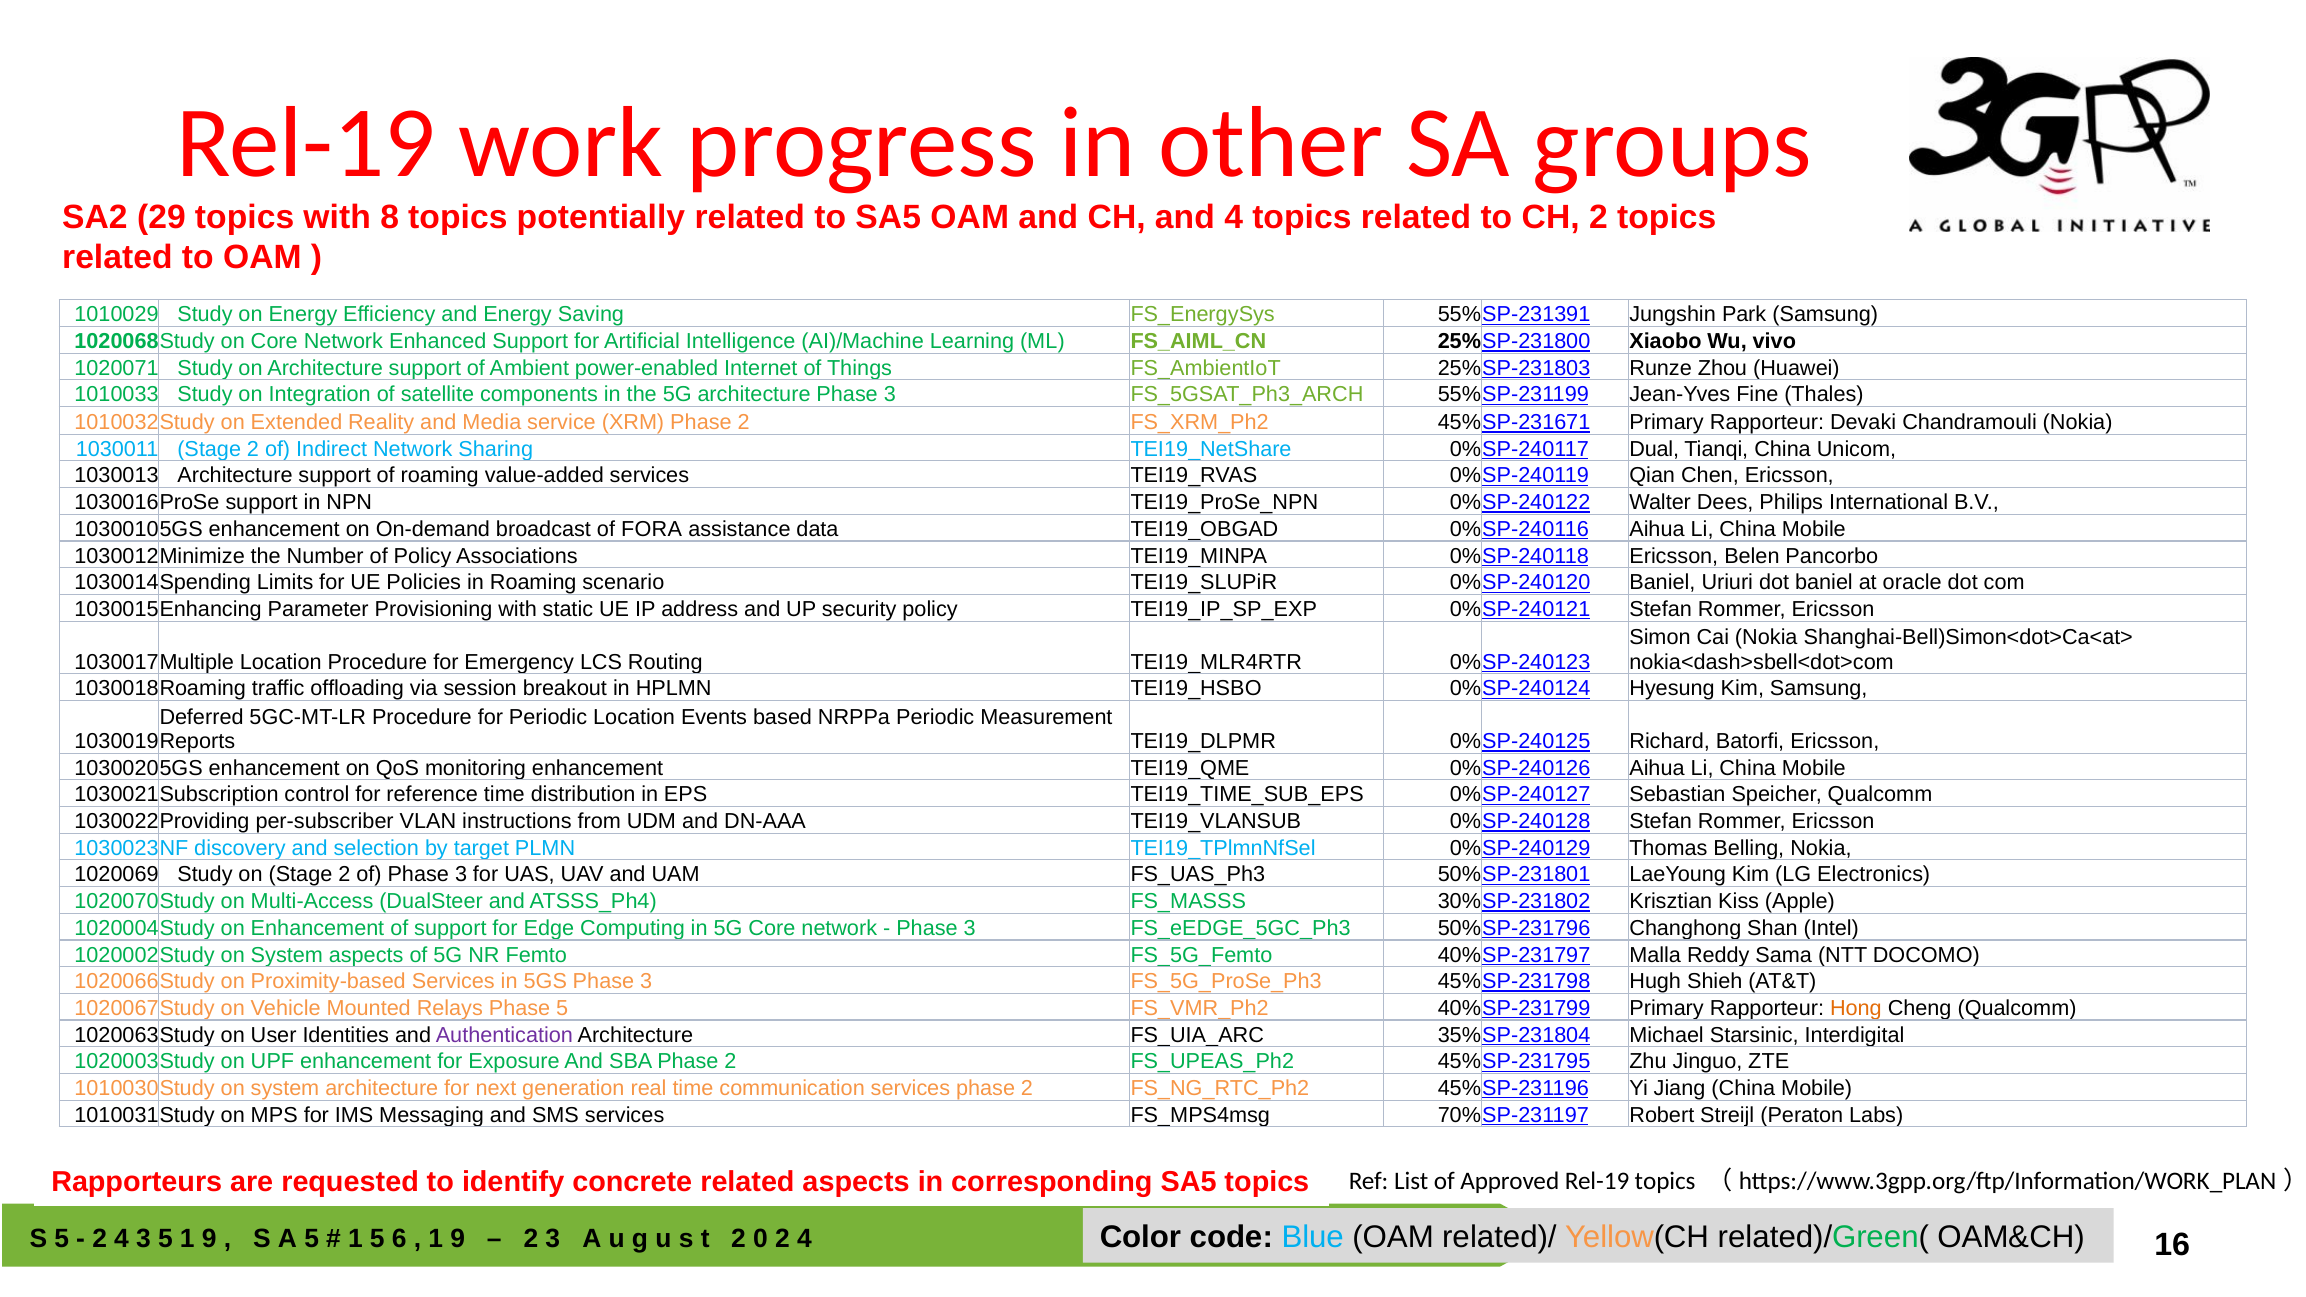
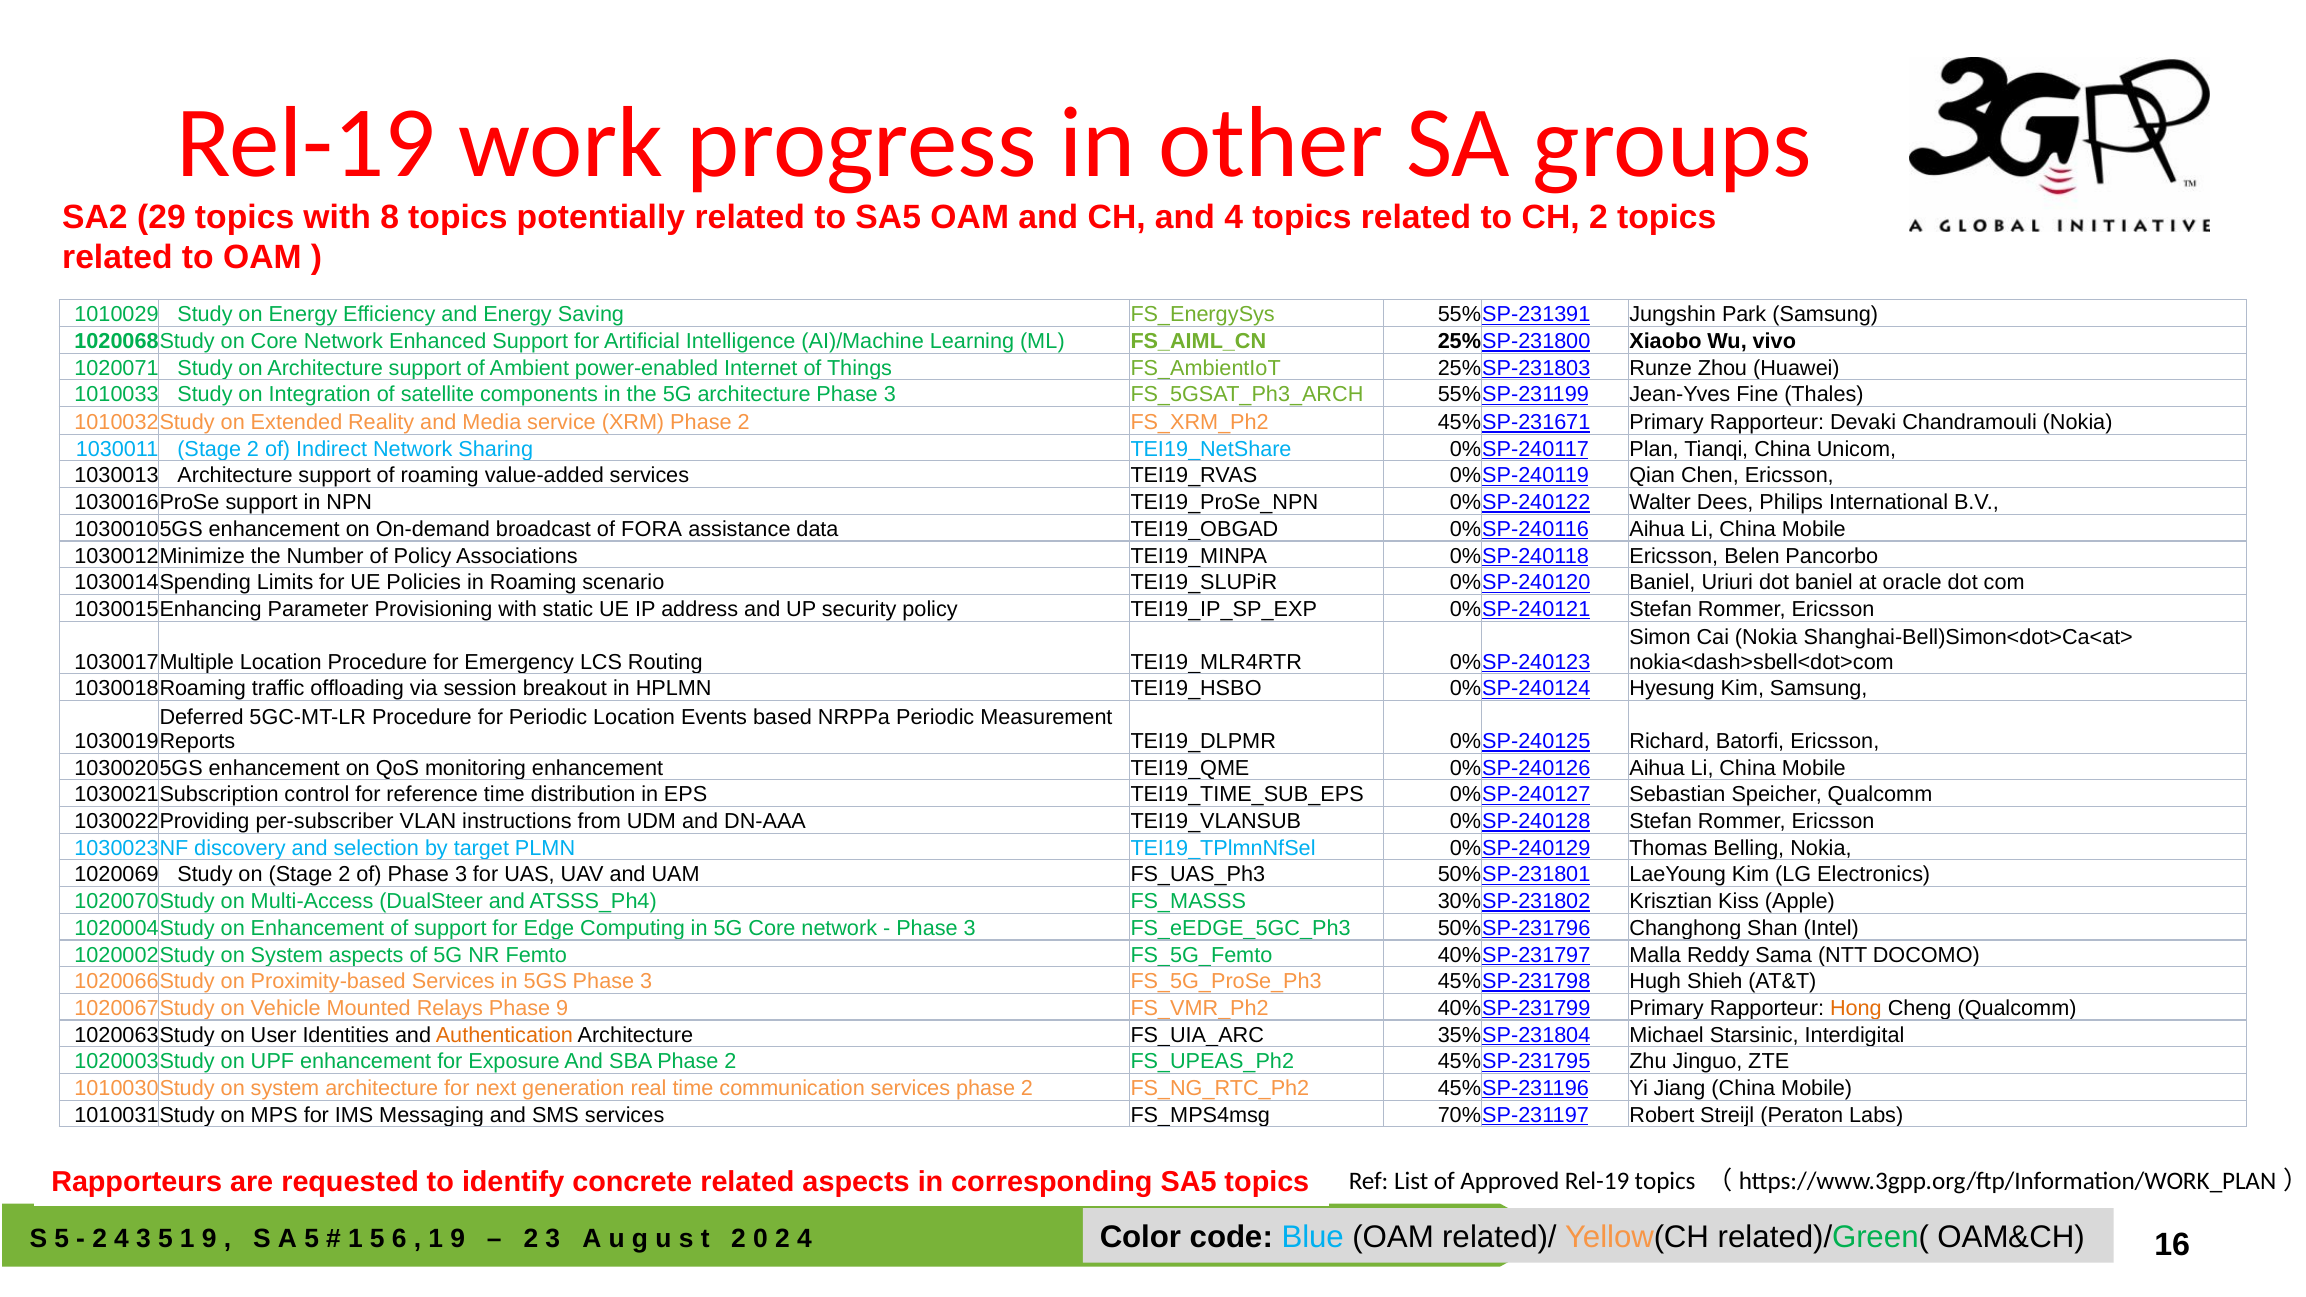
Dual: Dual -> Plan (1654, 449)
Phase 5: 5 -> 9 (562, 1008)
Authentication colour: purple -> orange (504, 1035)
